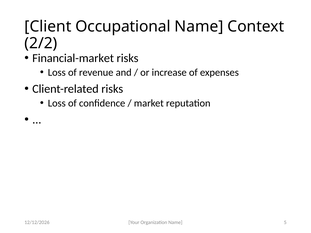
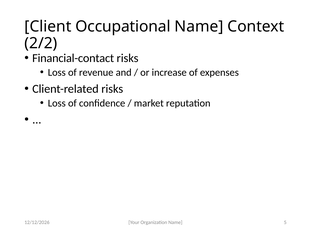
Financial-market: Financial-market -> Financial-contact (73, 58)
